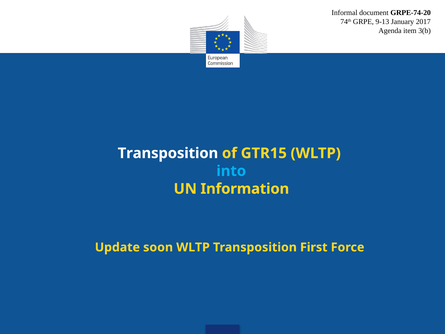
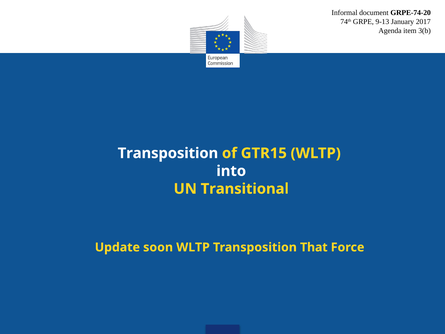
into colour: light blue -> white (231, 171)
Information: Information -> Transitional (245, 189)
First: First -> That (314, 247)
